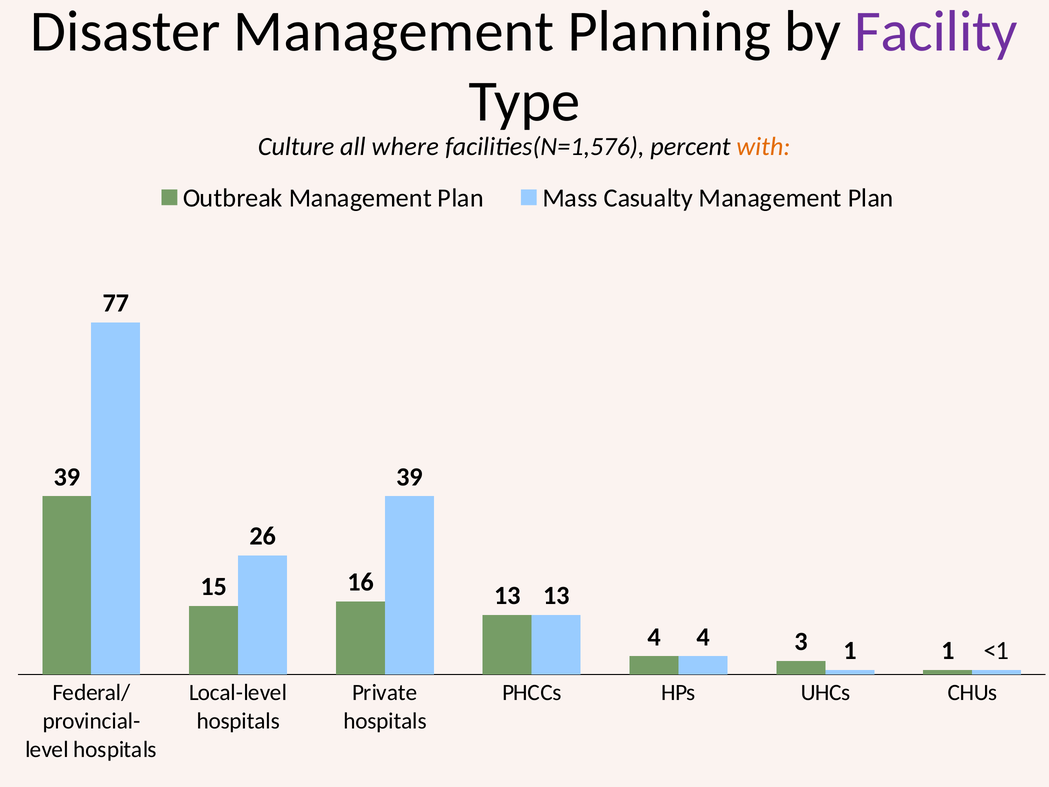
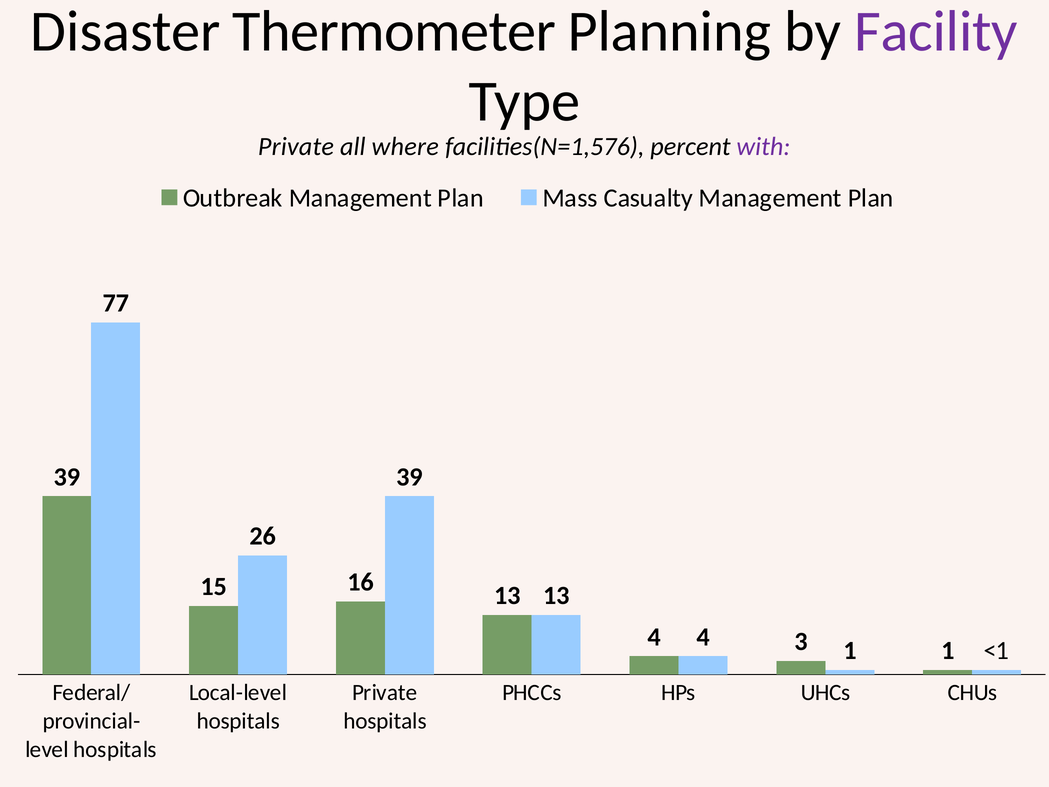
Disaster Management: Management -> Thermometer (394, 32)
Culture: Culture -> Private (296, 146)
with colour: orange -> purple (763, 146)
